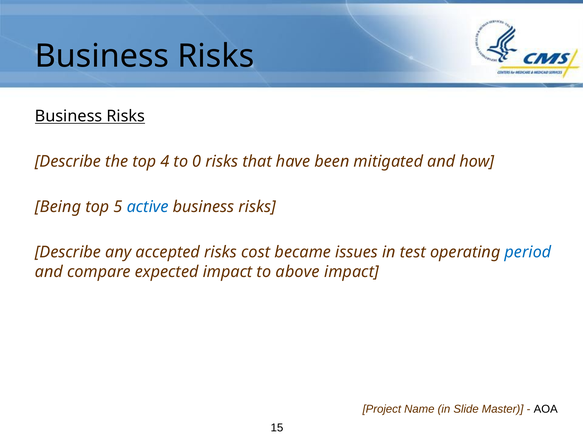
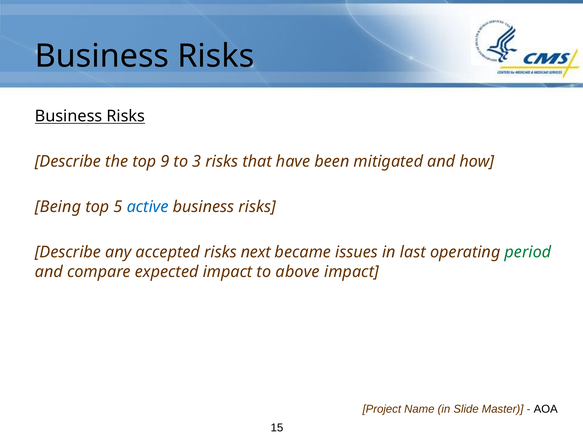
4: 4 -> 9 (165, 161)
0: 0 -> 3 (197, 161)
cost: cost -> next (256, 252)
test: test -> last (413, 252)
period colour: blue -> green (528, 252)
